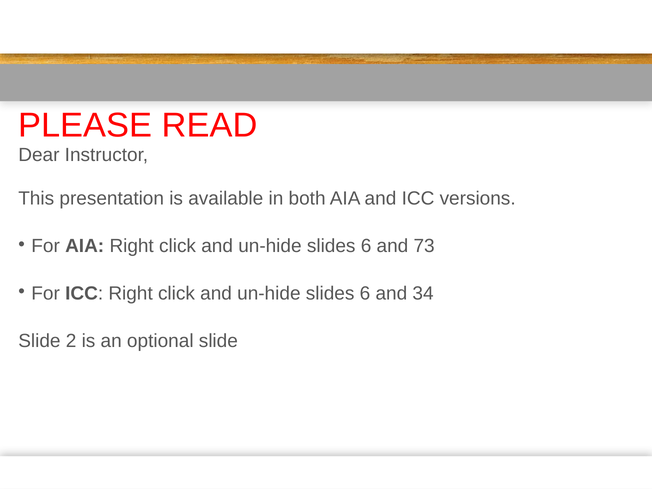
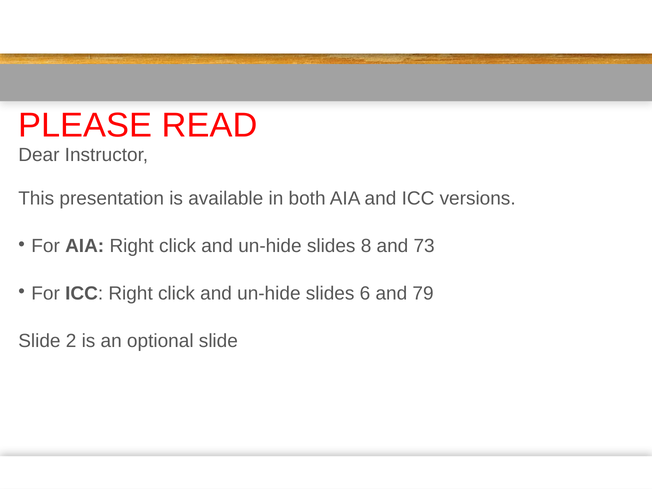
6: 6 -> 8 (366, 246)
34: 34 -> 79 (423, 293)
